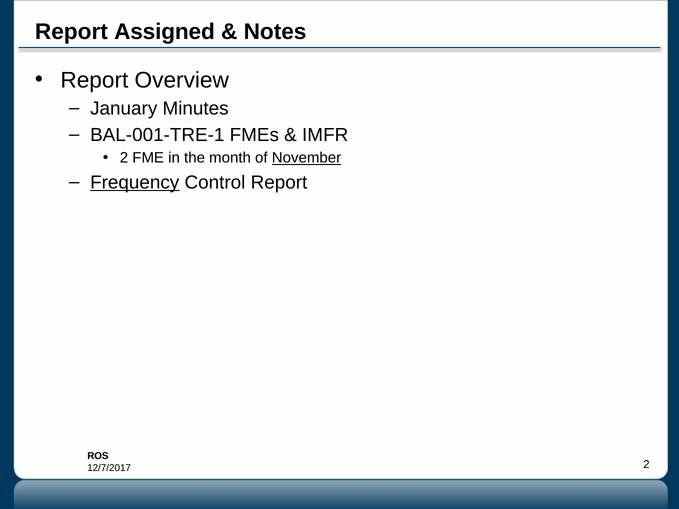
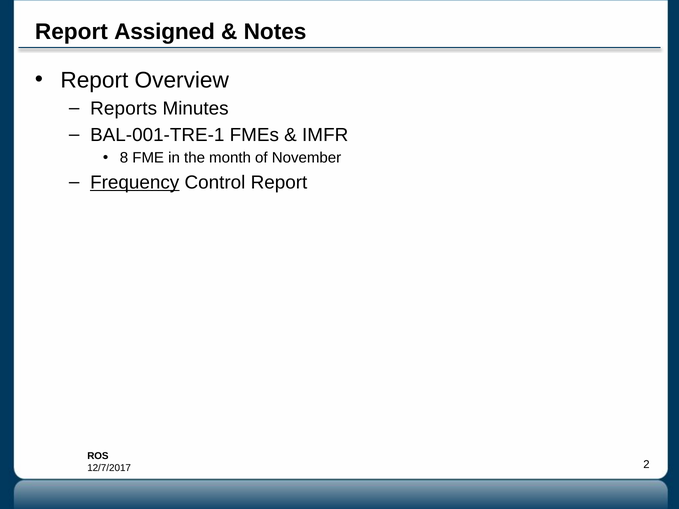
January: January -> Reports (124, 109)
2: 2 -> 8 (124, 158)
November underline: present -> none (307, 158)
